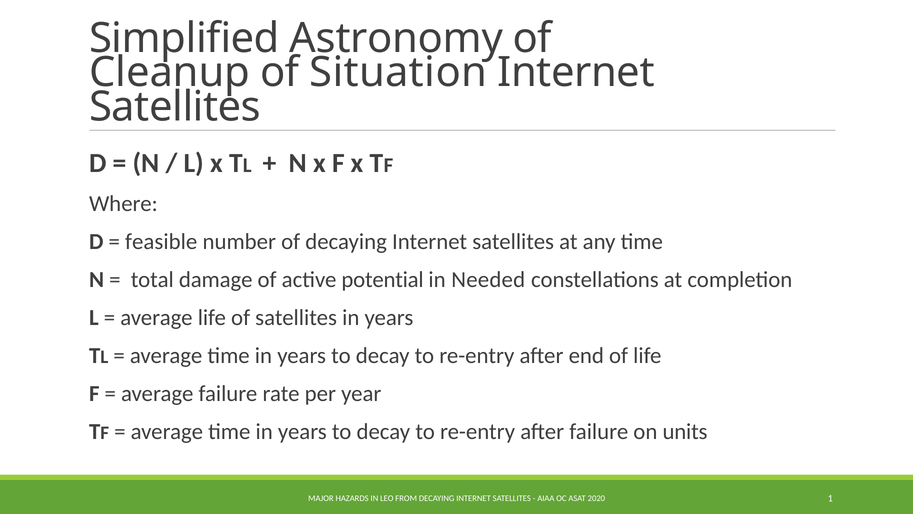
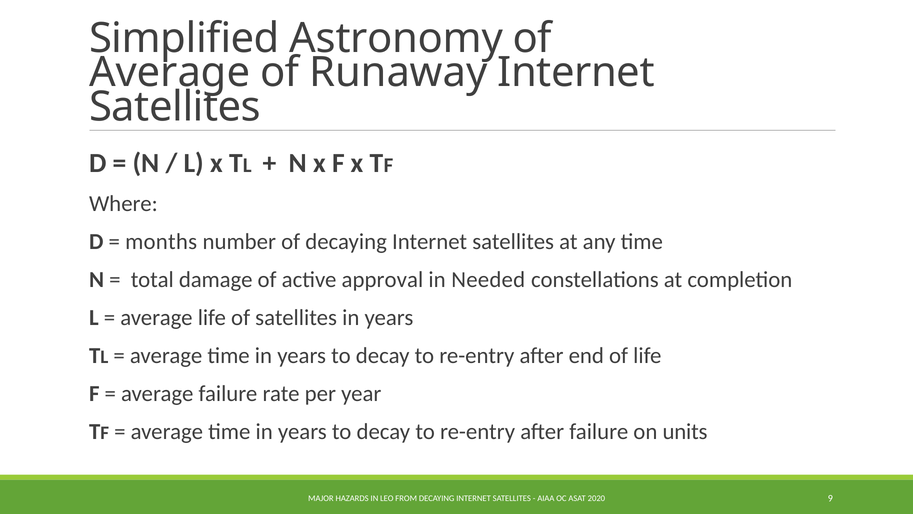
Cleanup: Cleanup -> Average (170, 72)
Situation: Situation -> Runaway (398, 72)
feasible: feasible -> months (161, 241)
potential: potential -> approval (382, 279)
1: 1 -> 9 (830, 498)
